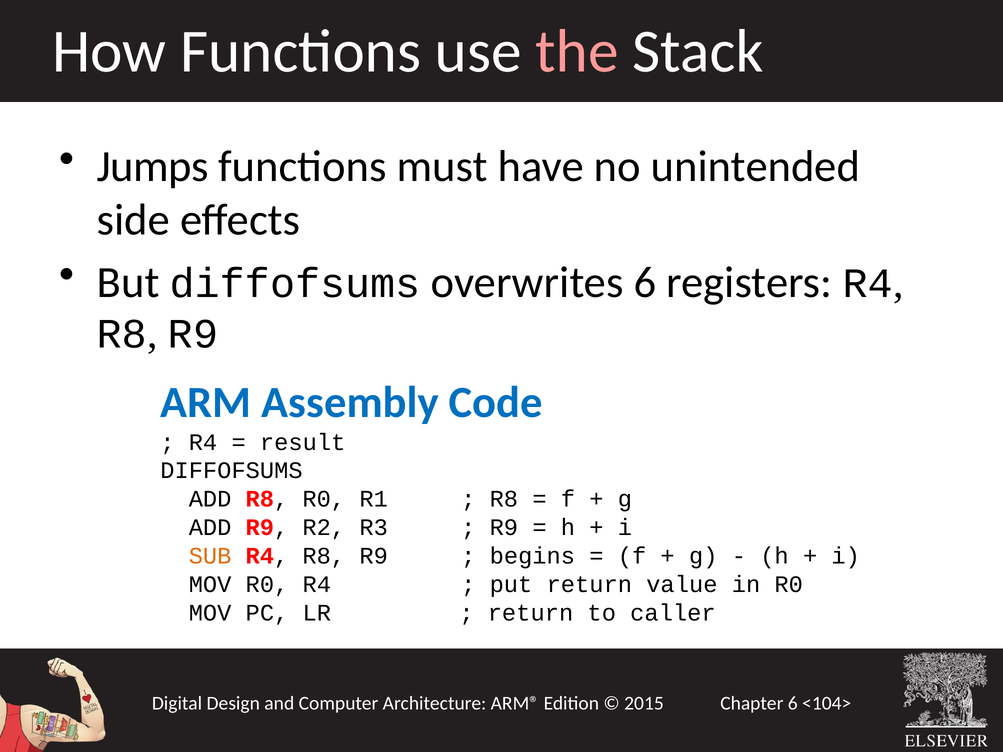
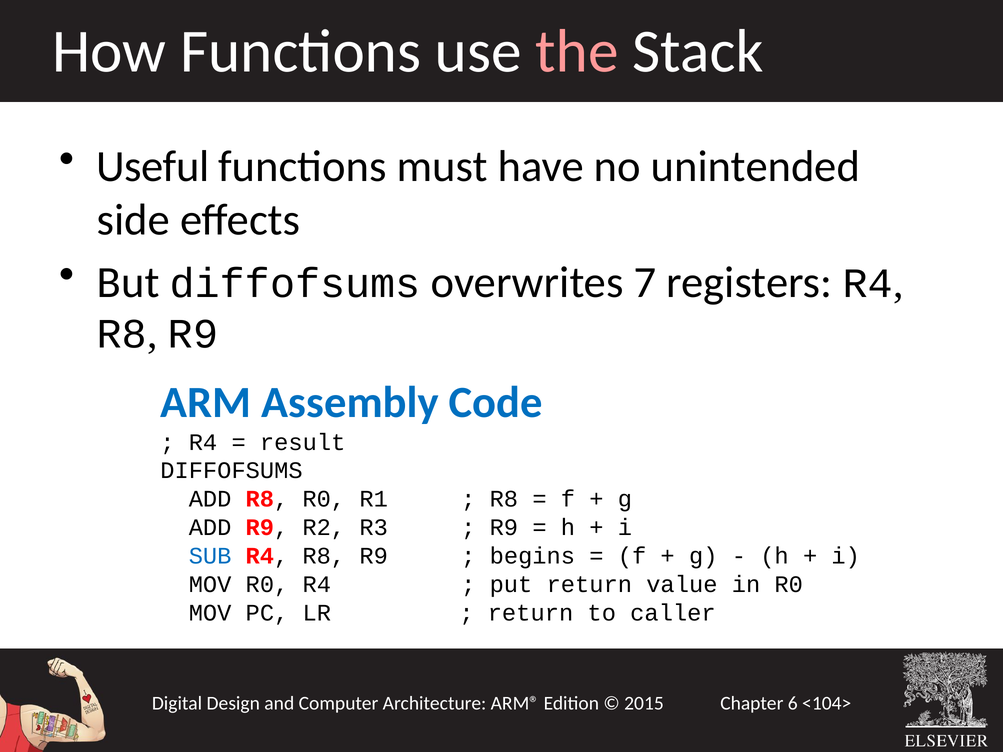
Jumps: Jumps -> Useful (153, 167)
overwrites 6: 6 -> 7 (645, 283)
SUB colour: orange -> blue (210, 556)
